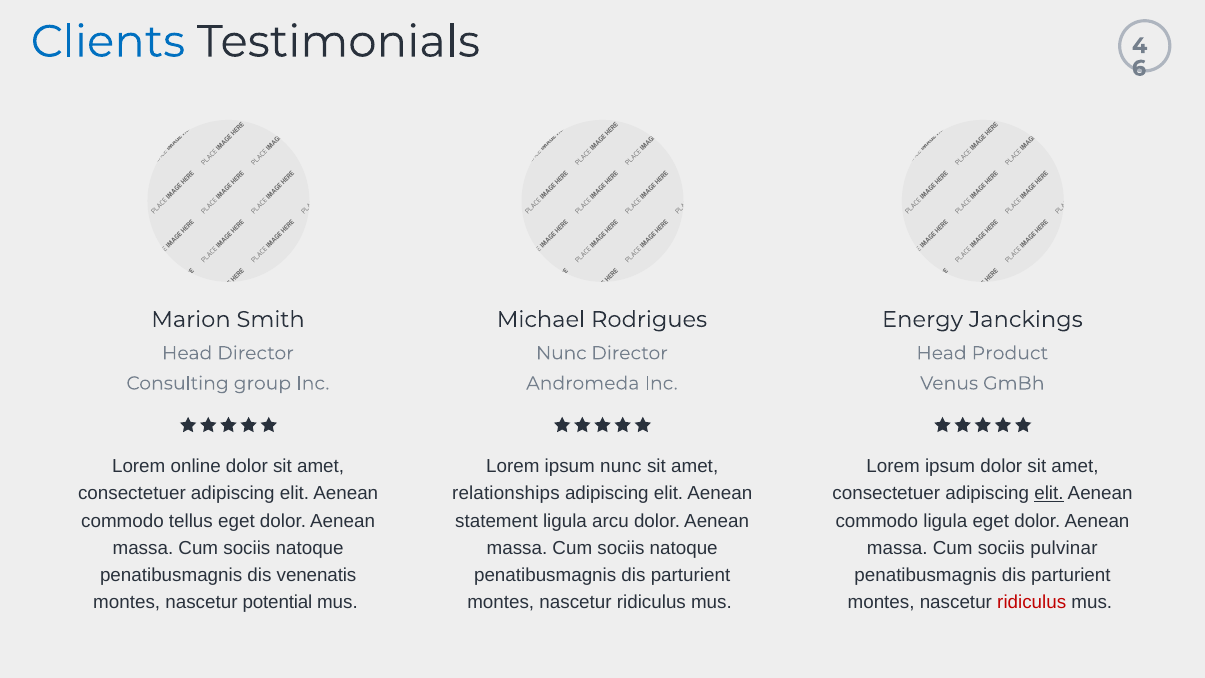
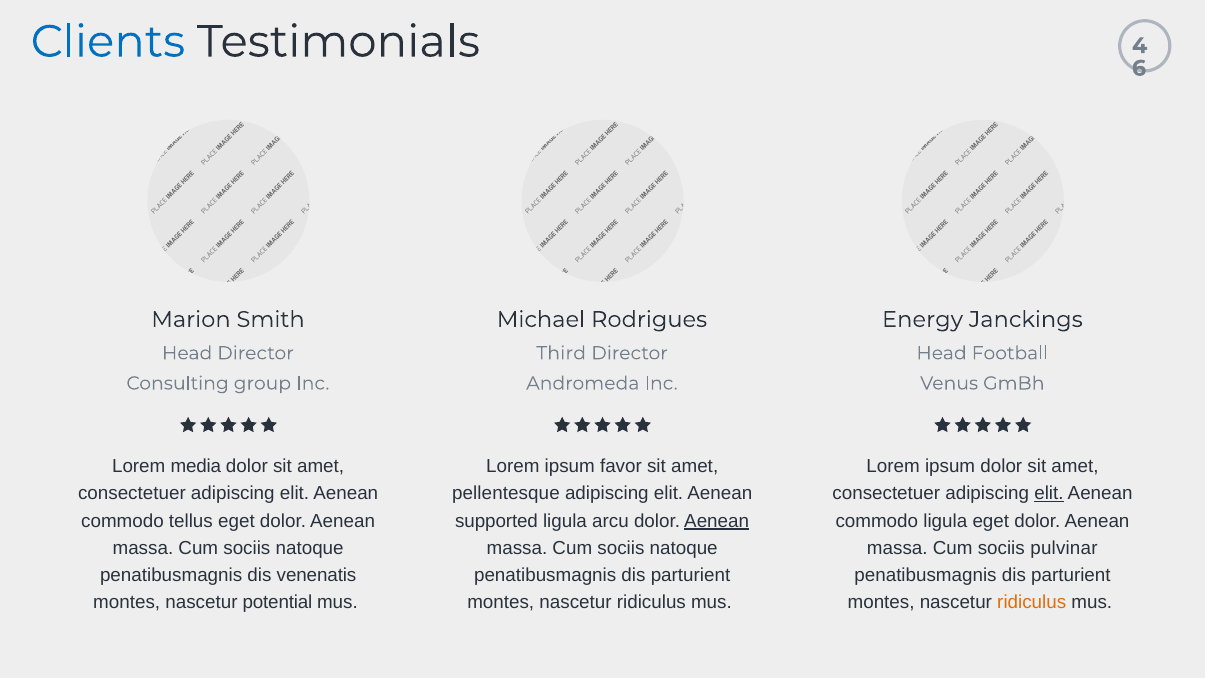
Nunc: Nunc -> Third (561, 353)
Product: Product -> Football (1010, 353)
online: online -> media (196, 466)
ipsum nunc: nunc -> favor (621, 466)
relationships: relationships -> pellentesque (506, 494)
statement: statement -> supported (497, 521)
Aenean underline: none -> present (717, 521)
ridiculus colour: red -> orange (1032, 602)
